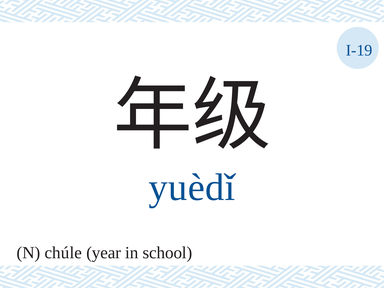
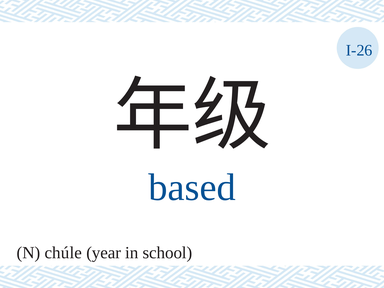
I-19: I-19 -> I-26 (359, 50)
yuèdǐ: yuèdǐ -> based (192, 187)
